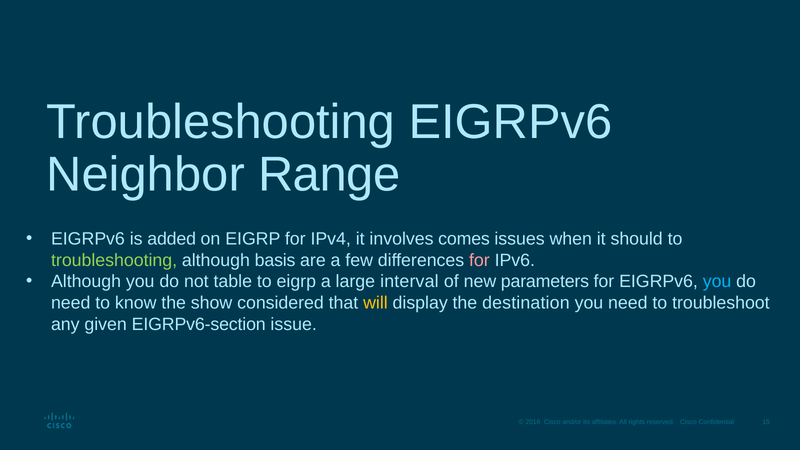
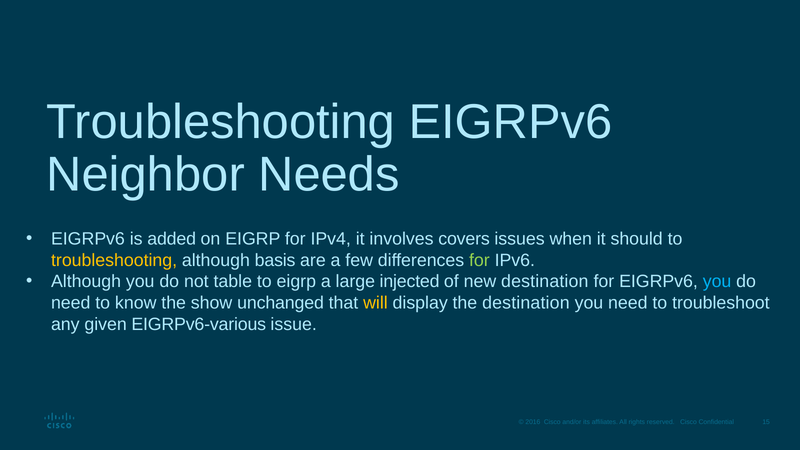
Range: Range -> Needs (329, 175)
comes: comes -> covers (464, 239)
troubleshooting colour: light green -> yellow (114, 260)
for colour: pink -> light green (479, 260)
interval: interval -> injected (410, 282)
new parameters: parameters -> destination (545, 282)
considered: considered -> unchanged (281, 303)
EIGRPv6-section: EIGRPv6-section -> EIGRPv6-various (199, 324)
